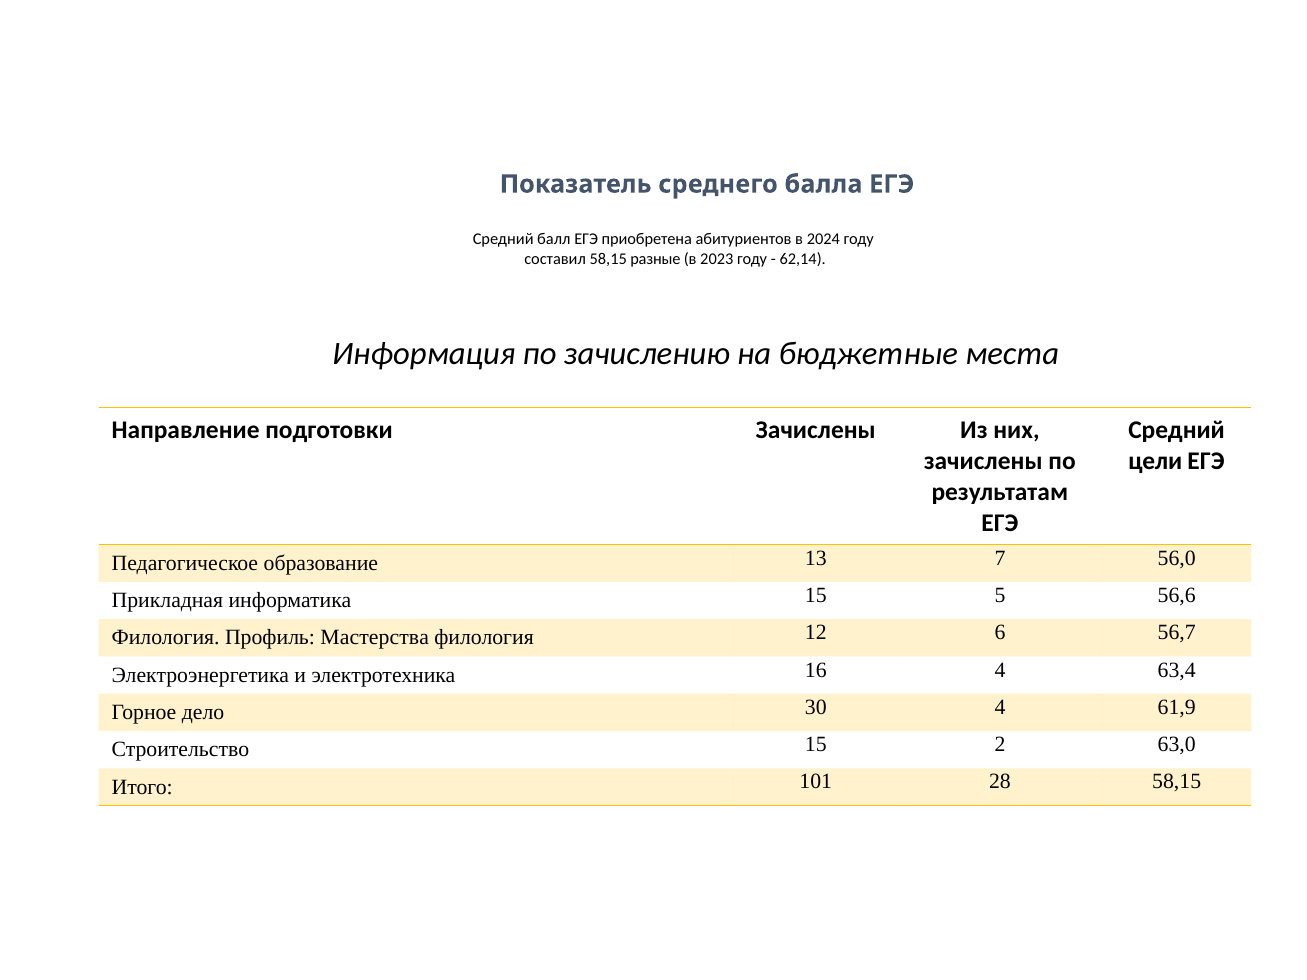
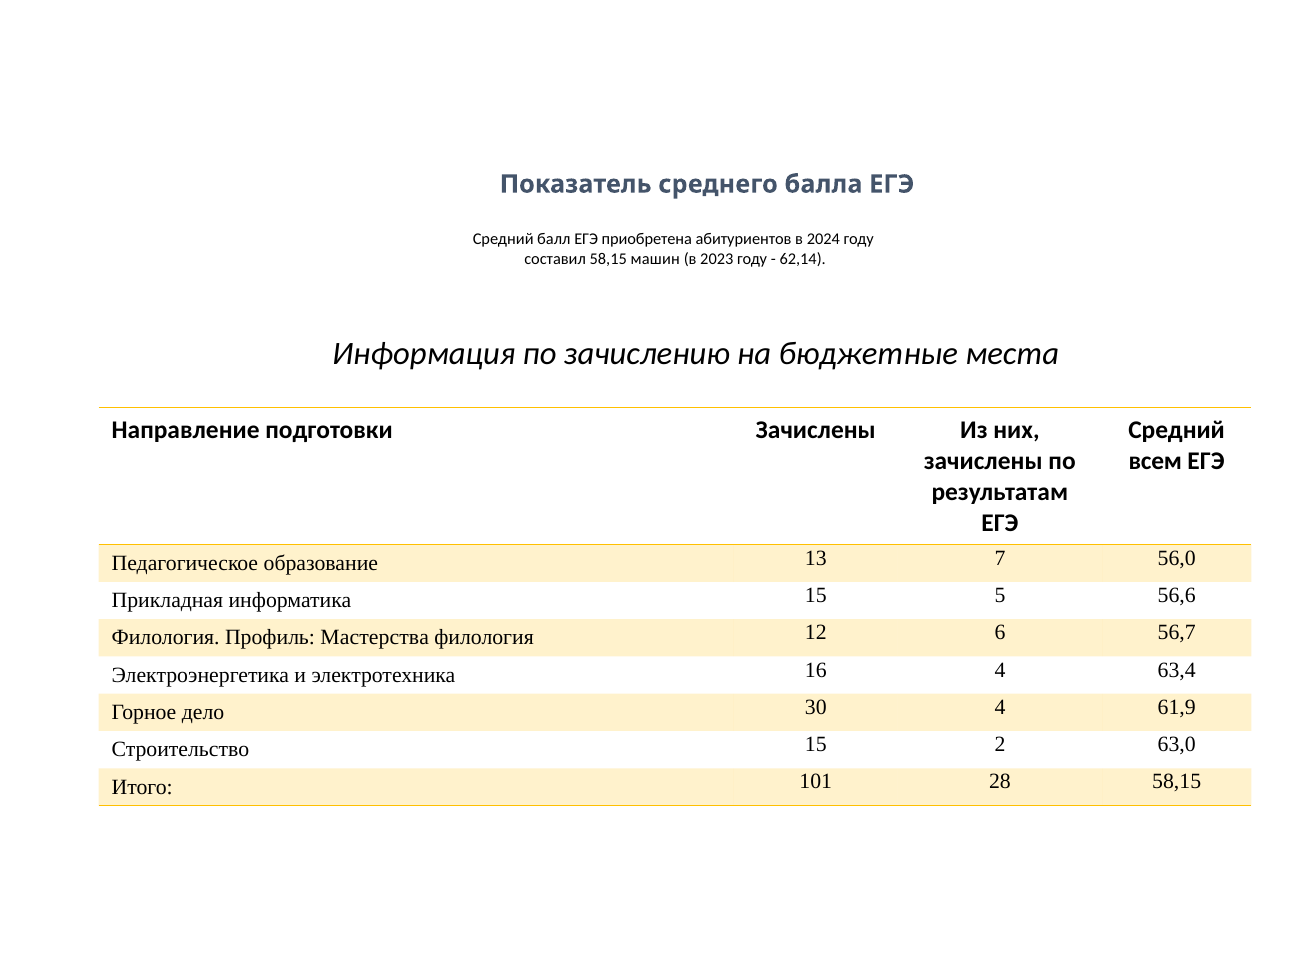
разные: разные -> машин (655, 259)
цели: цели -> всем (1155, 461)
